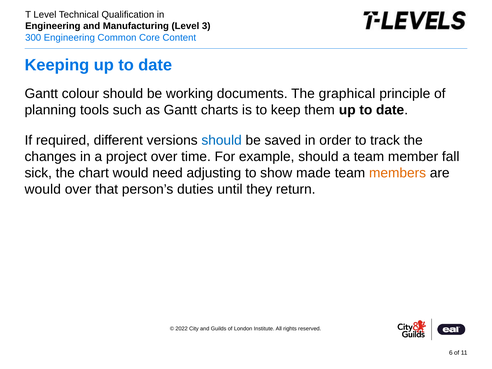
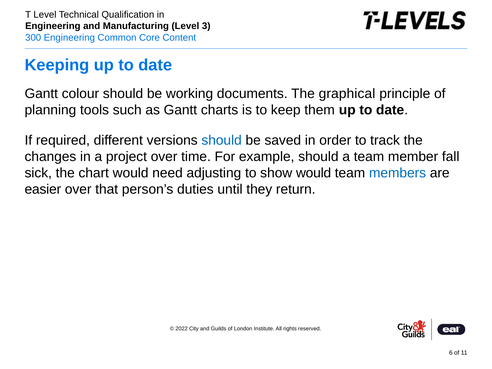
show made: made -> would (314, 173)
members colour: orange -> blue (398, 173)
would: would -> easier (43, 189)
